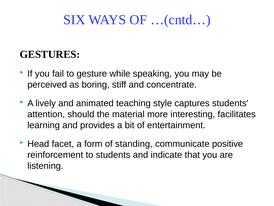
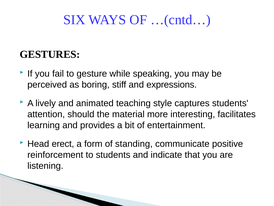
concentrate: concentrate -> expressions (172, 85)
facet: facet -> erect (63, 144)
